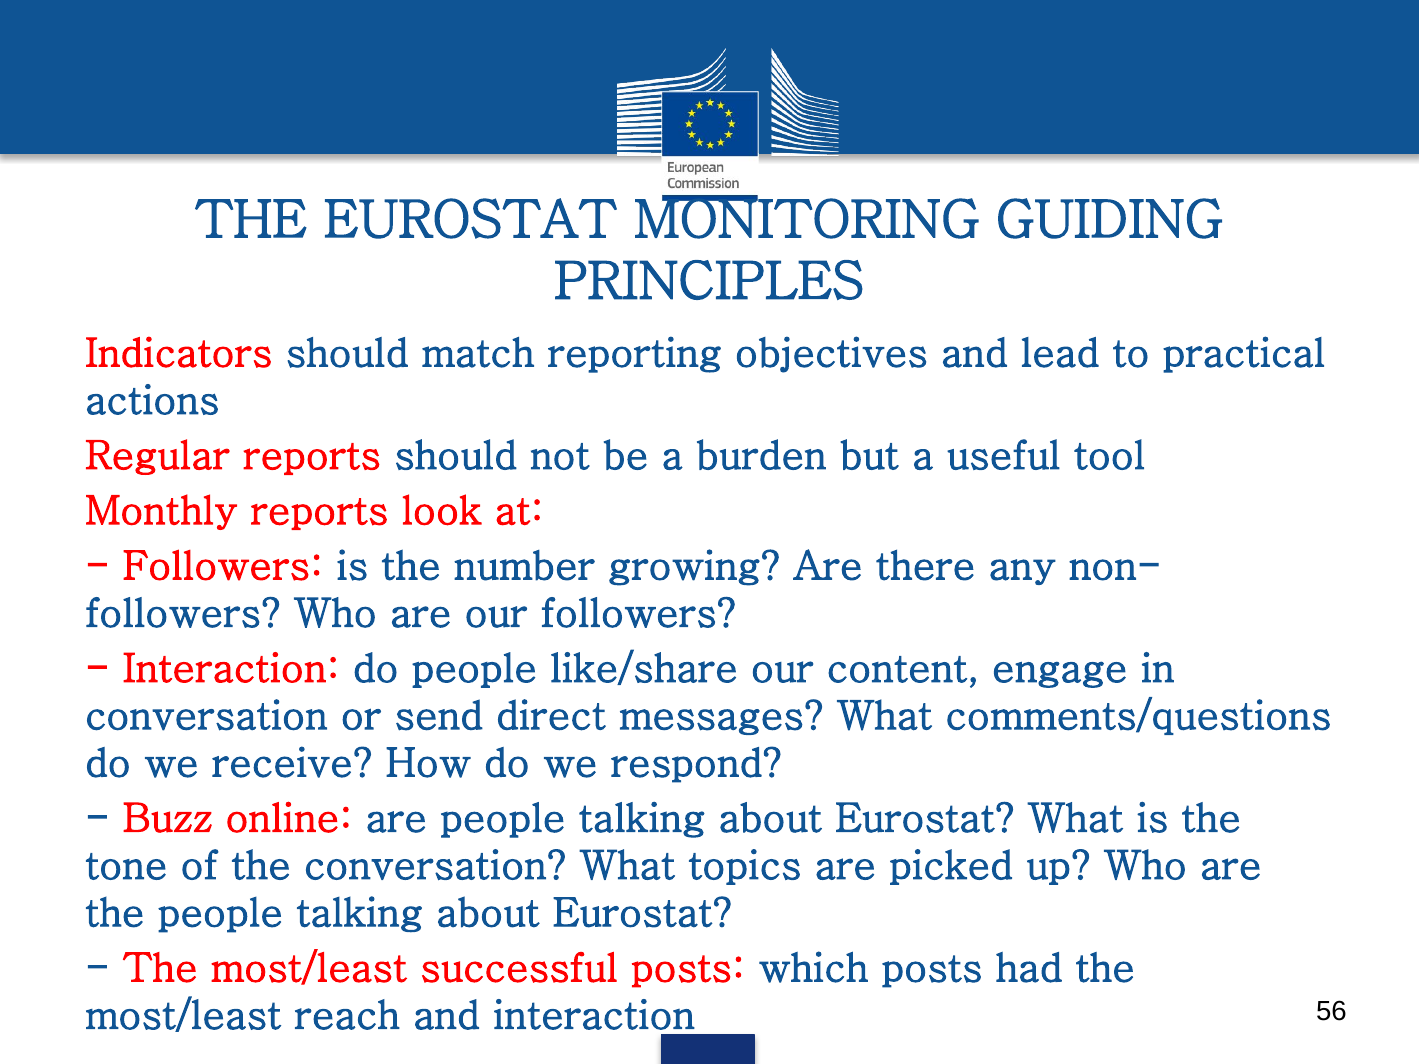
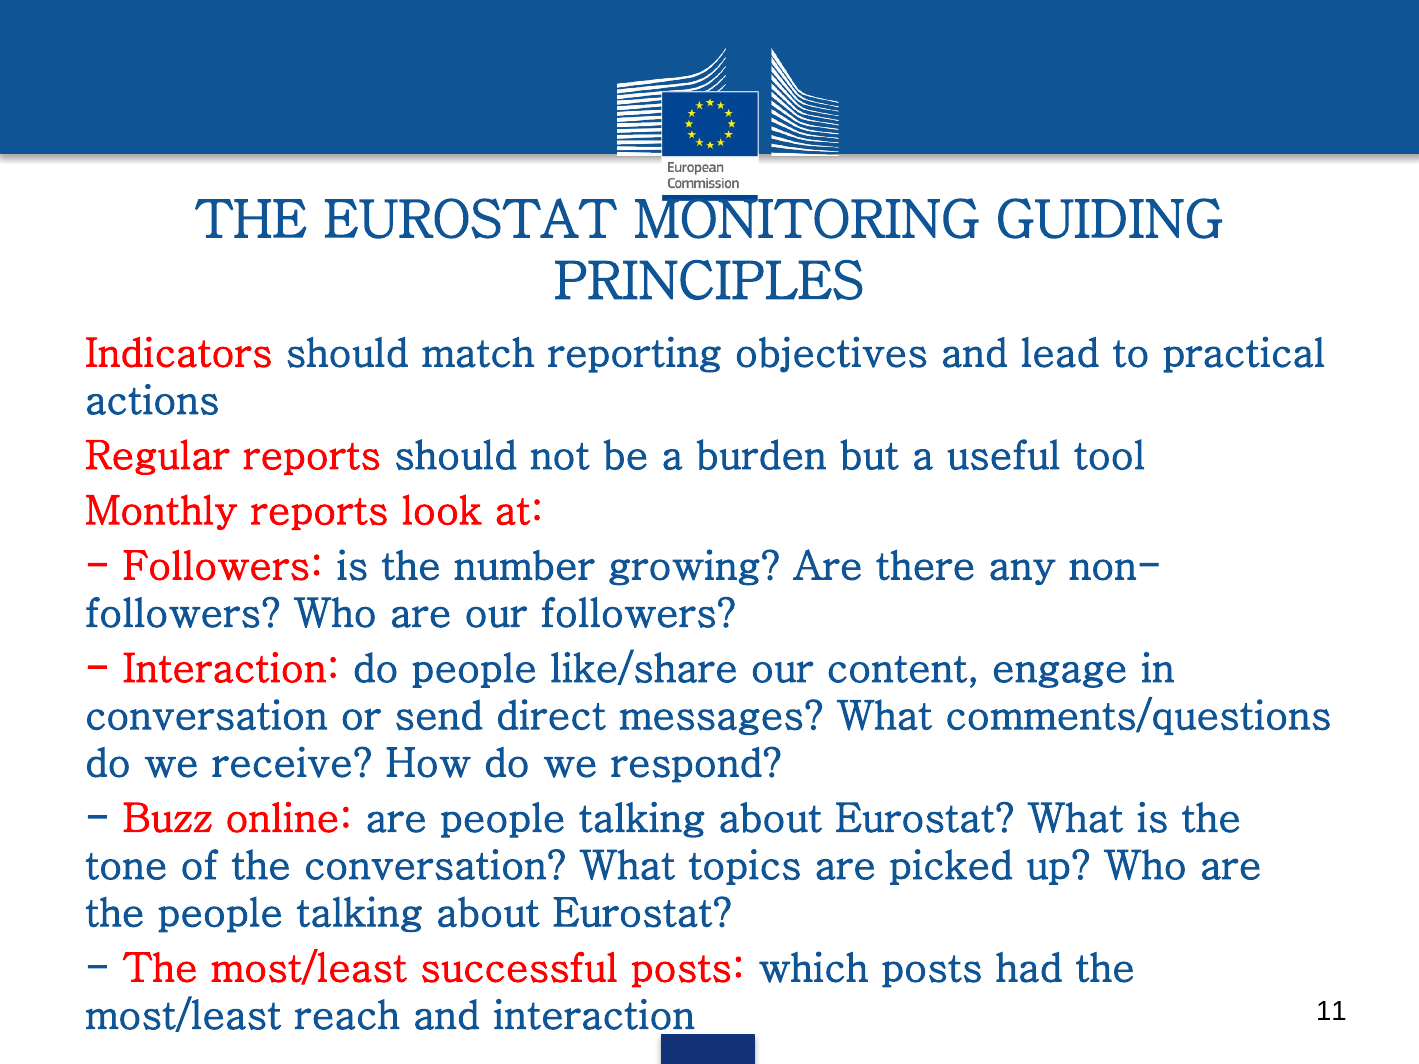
56: 56 -> 11 (1331, 1011)
